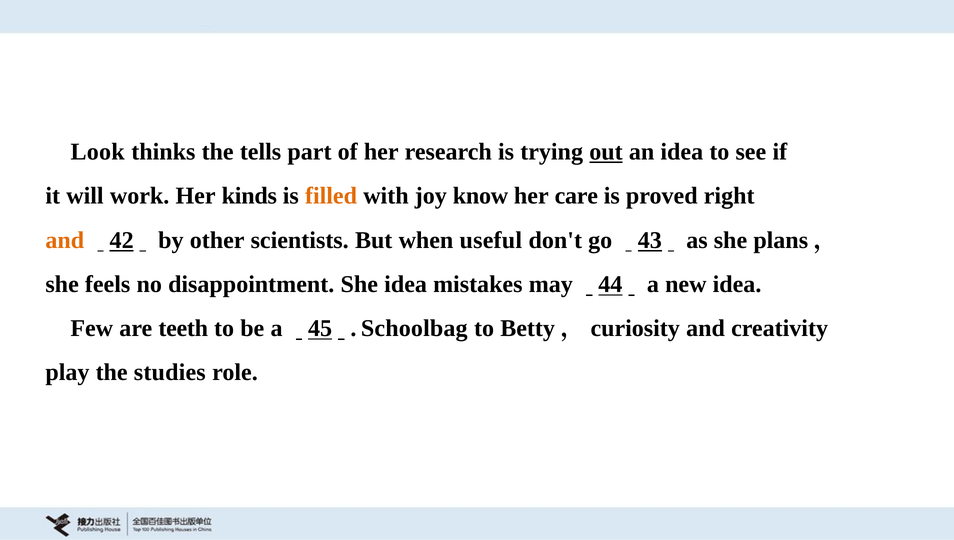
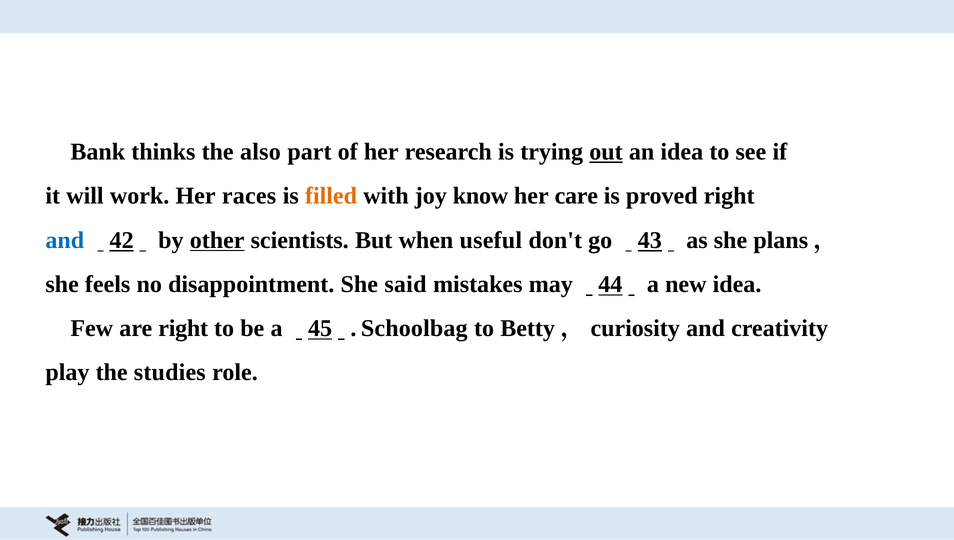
Look: Look -> Bank (98, 152)
tells: tells -> also (260, 152)
kinds: kinds -> races (249, 196)
and colour: orange -> blue (65, 240)
other underline: none -> present (217, 240)
She idea: idea -> said (405, 284)
are teeth: teeth -> right (183, 328)
